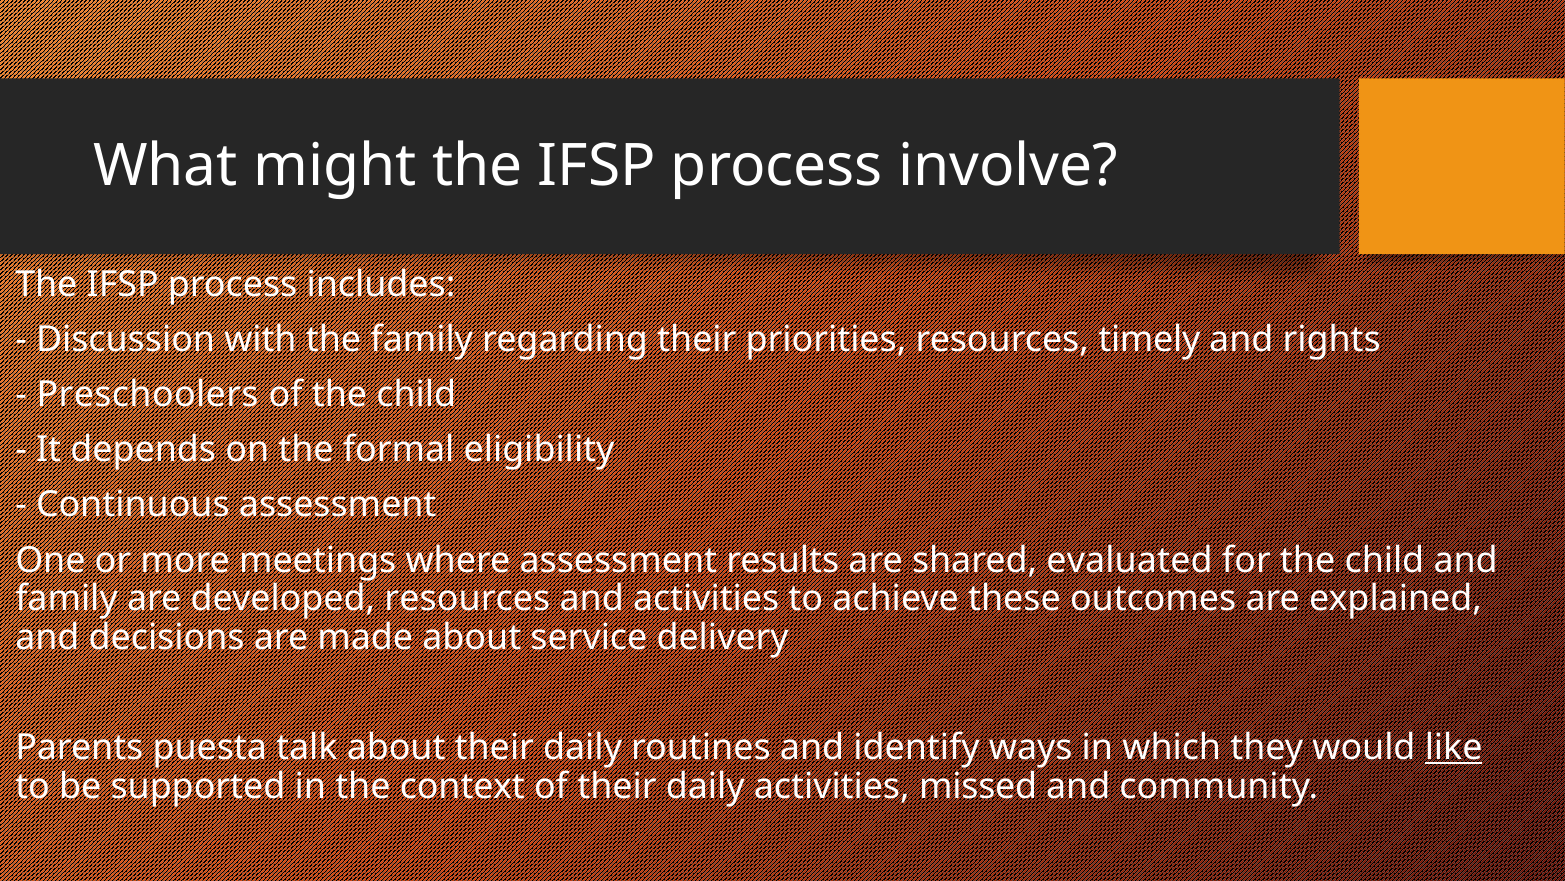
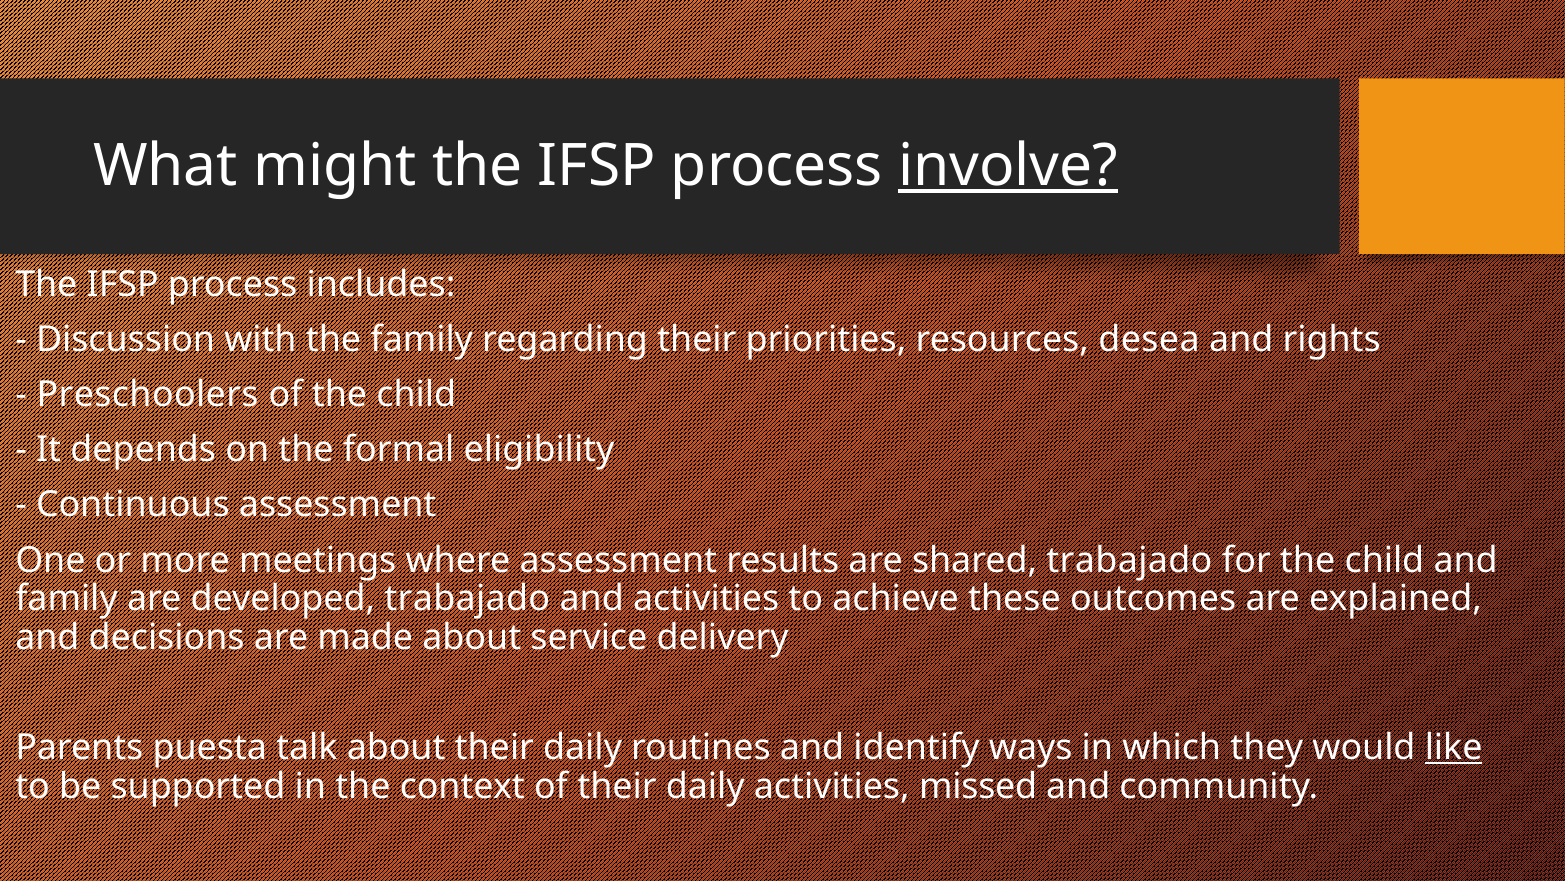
involve underline: none -> present (1008, 166)
timely: timely -> desea (1149, 340)
shared evaluated: evaluated -> trabajado (1129, 560)
developed resources: resources -> trabajado (467, 598)
